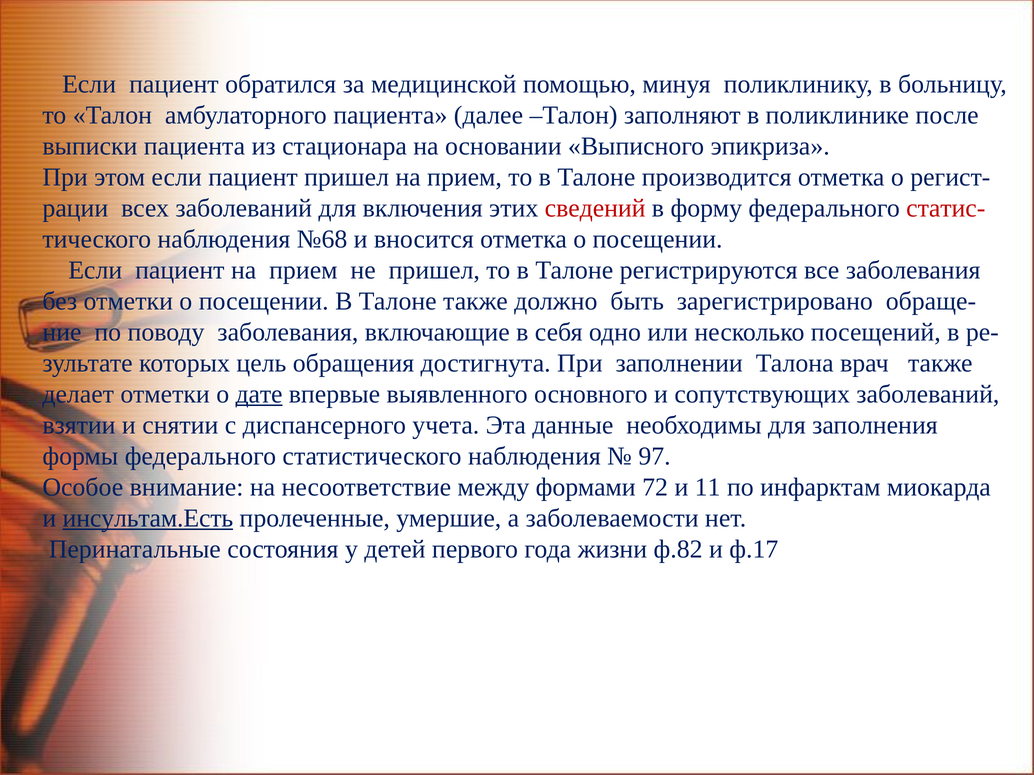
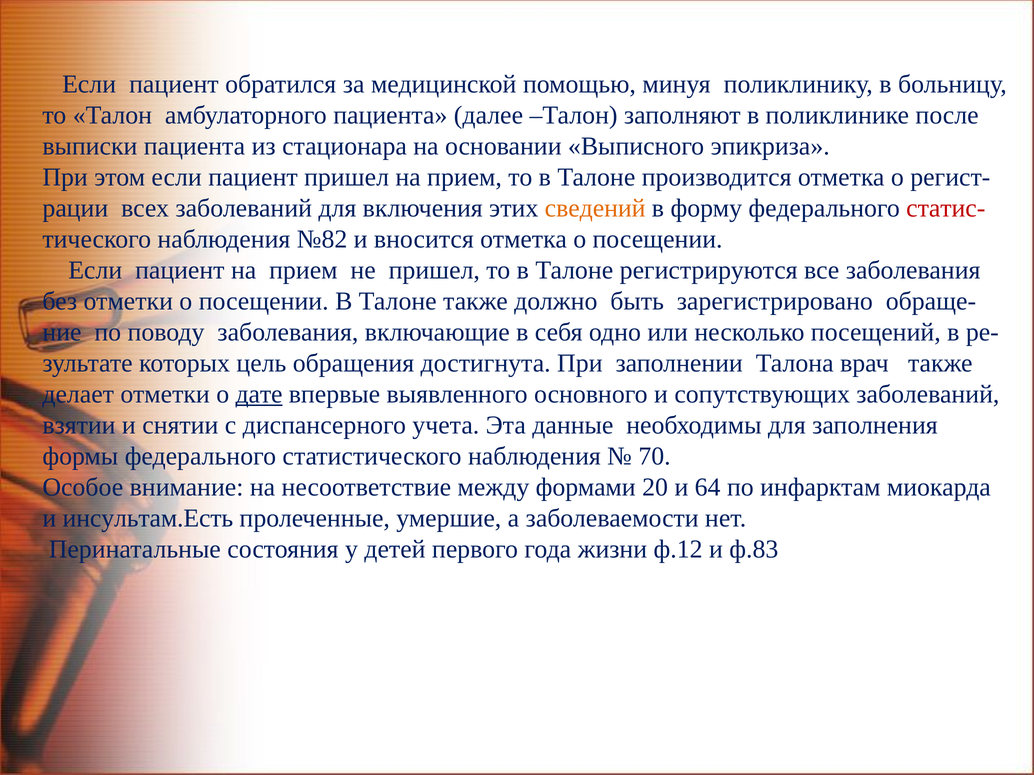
сведений colour: red -> orange (595, 208)
№68: №68 -> №82 (322, 240)
97: 97 -> 70 (655, 457)
72: 72 -> 20 (655, 488)
11: 11 -> 64 (708, 488)
инсультам.Есть underline: present -> none (148, 519)
ф.82: ф.82 -> ф.12 (678, 550)
ф.17: ф.17 -> ф.83 (754, 550)
